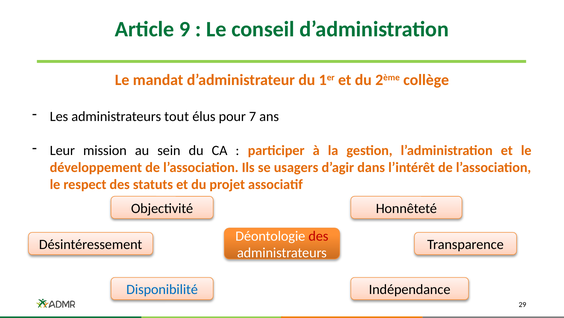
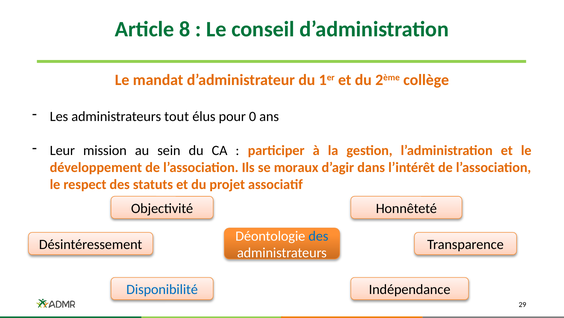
9: 9 -> 8 (185, 29)
7: 7 -> 0 (253, 116)
usagers: usagers -> moraux (296, 167)
des colour: red -> blue (318, 235)
